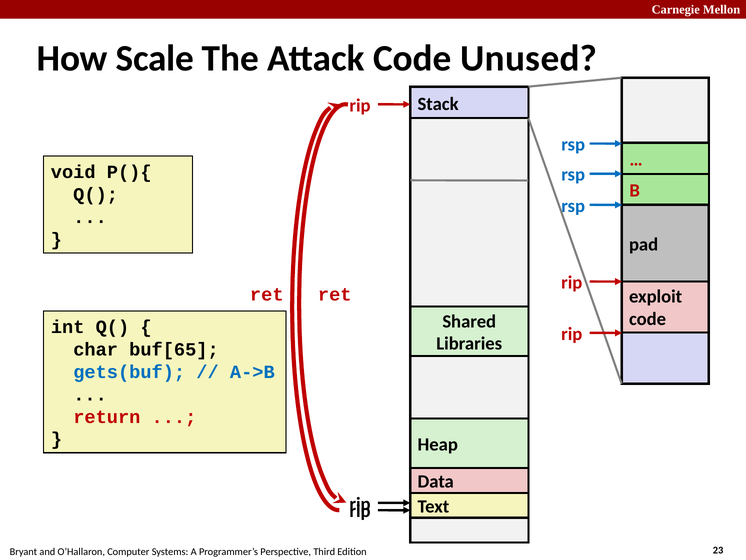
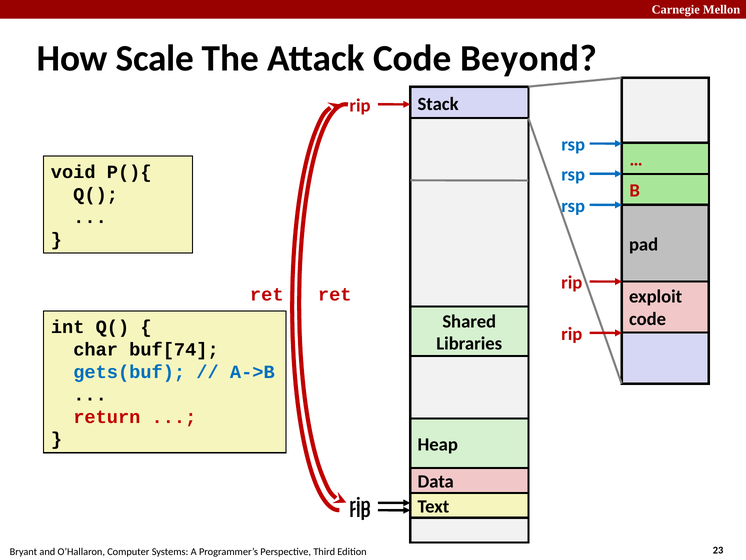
Unused: Unused -> Beyond (529, 59)
buf[65: buf[65 -> buf[74 (174, 349)
